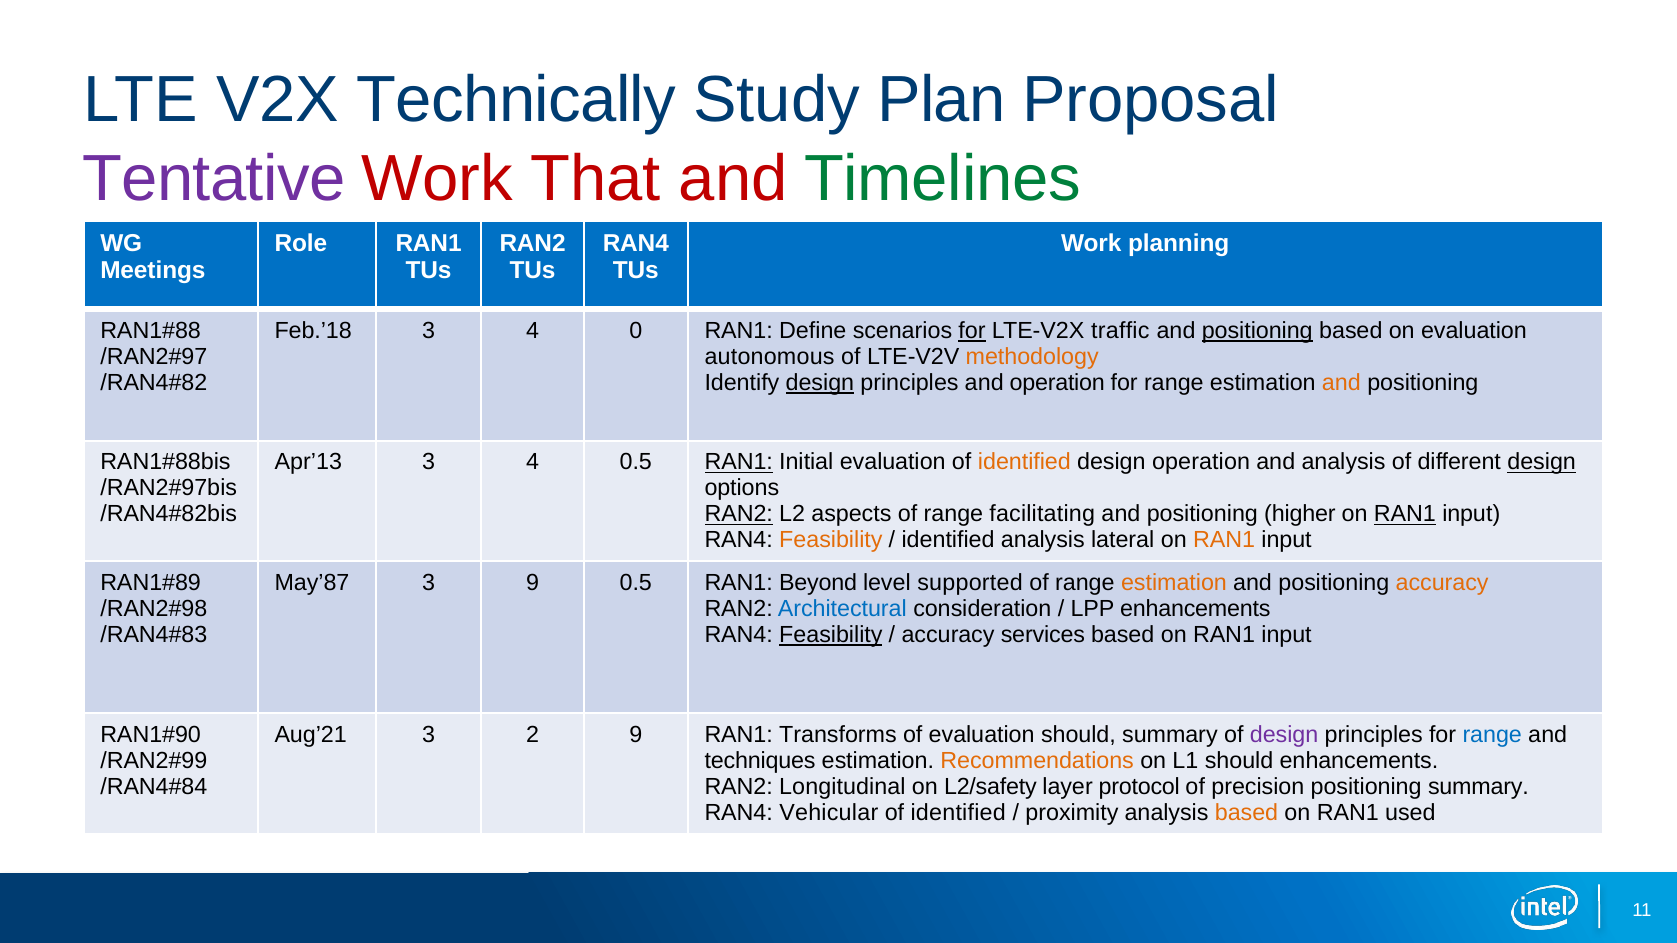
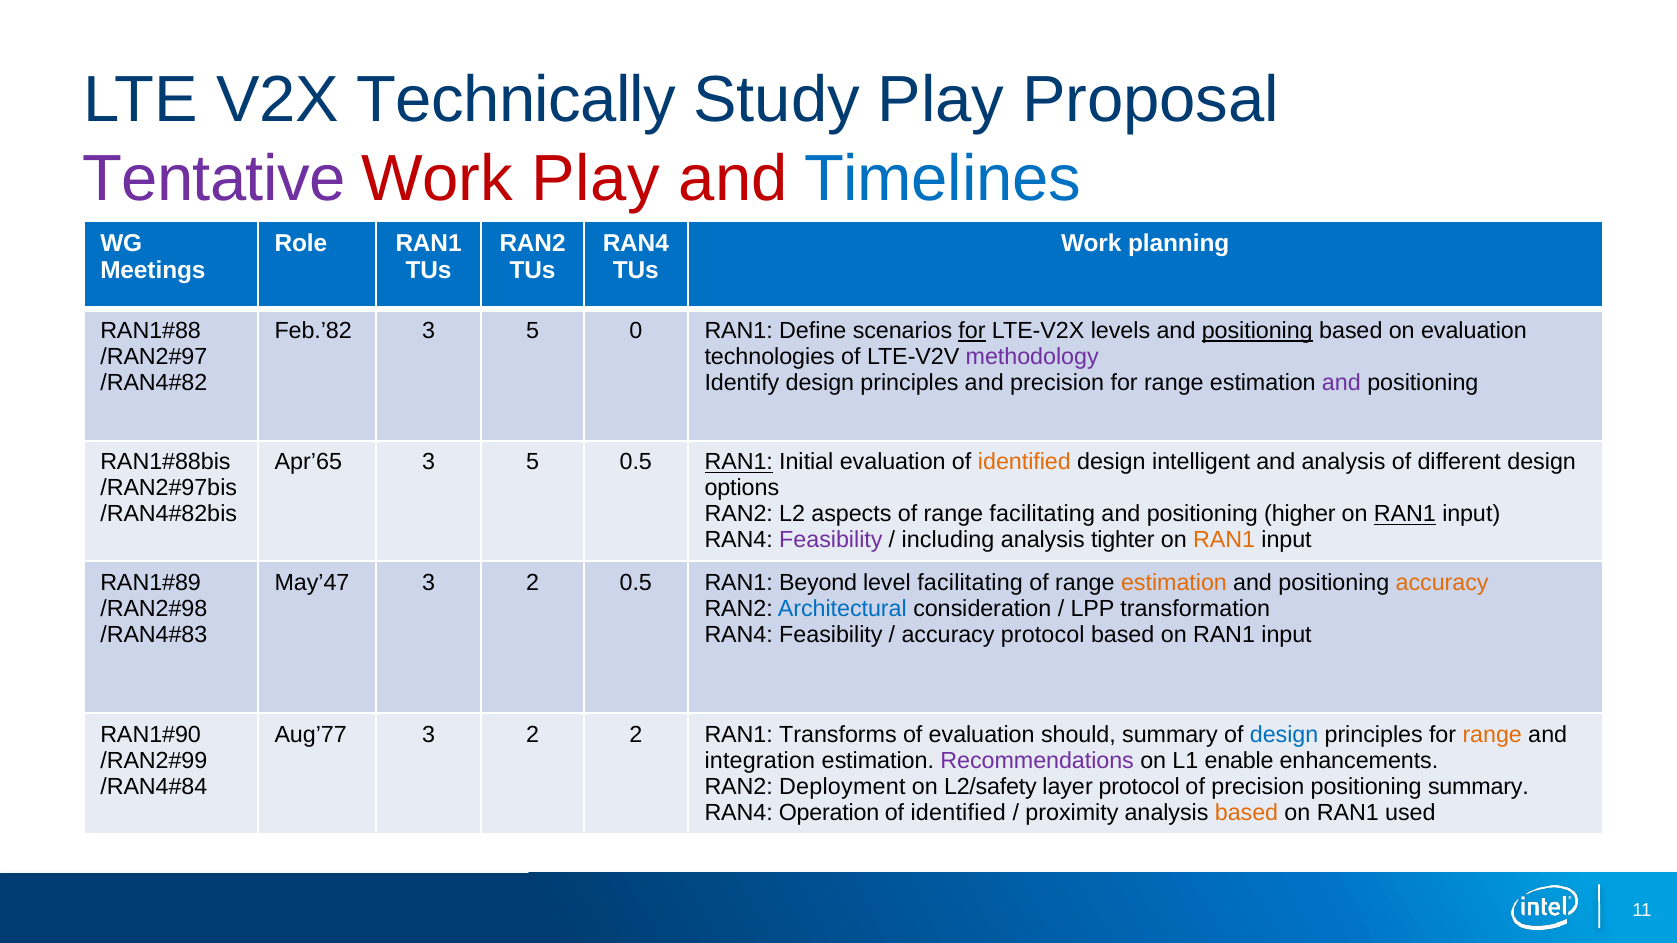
Study Plan: Plan -> Play (941, 100)
Work That: That -> Play (595, 179)
Timelines colour: green -> blue (943, 179)
Feb.’18: Feb.’18 -> Feb.’82 (313, 331)
4: 4 -> 5 (533, 331)
traffic: traffic -> levels (1121, 331)
autonomous: autonomous -> technologies (770, 357)
methodology colour: orange -> purple (1032, 357)
design underline: present -> none (820, 383)
and operation: operation -> precision (1057, 383)
and colour: orange -> purple (1341, 383)
Apr’13: Apr’13 -> Apr’65 (308, 462)
4: 4 -> 5 (533, 462)
design operation: operation -> intelligent (1201, 462)
design underline: present -> none (1542, 462)
RAN2 underline: present -> none (739, 514)
Feasibility colour: orange -> purple (831, 541)
identified: identified -> including (948, 541)
lateral: lateral -> tighter (1123, 541)
May’87: May’87 -> May’47 (312, 583)
9: 9 -> 2 (533, 583)
level supported: supported -> facilitating (970, 583)
LPP enhancements: enhancements -> transformation (1195, 609)
Feasibility underline: present -> none (831, 635)
accuracy services: services -> protocol (1043, 635)
Aug’21: Aug’21 -> Aug’77 (311, 735)
2 9: 9 -> 2 (636, 735)
design colour: purple -> blue (1284, 735)
range colour: blue -> orange (1492, 735)
techniques: techniques -> integration (760, 761)
Recommendations colour: orange -> purple (1037, 761)
L1 should: should -> enable (1239, 761)
Longitudinal: Longitudinal -> Deployment (842, 787)
Vehicular: Vehicular -> Operation (829, 813)
